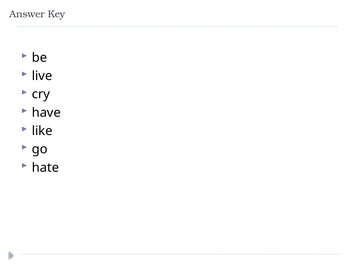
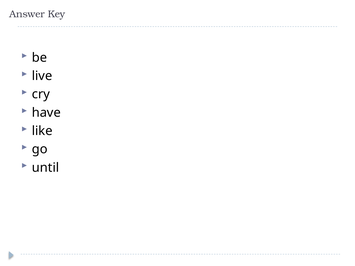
hate: hate -> until (46, 168)
